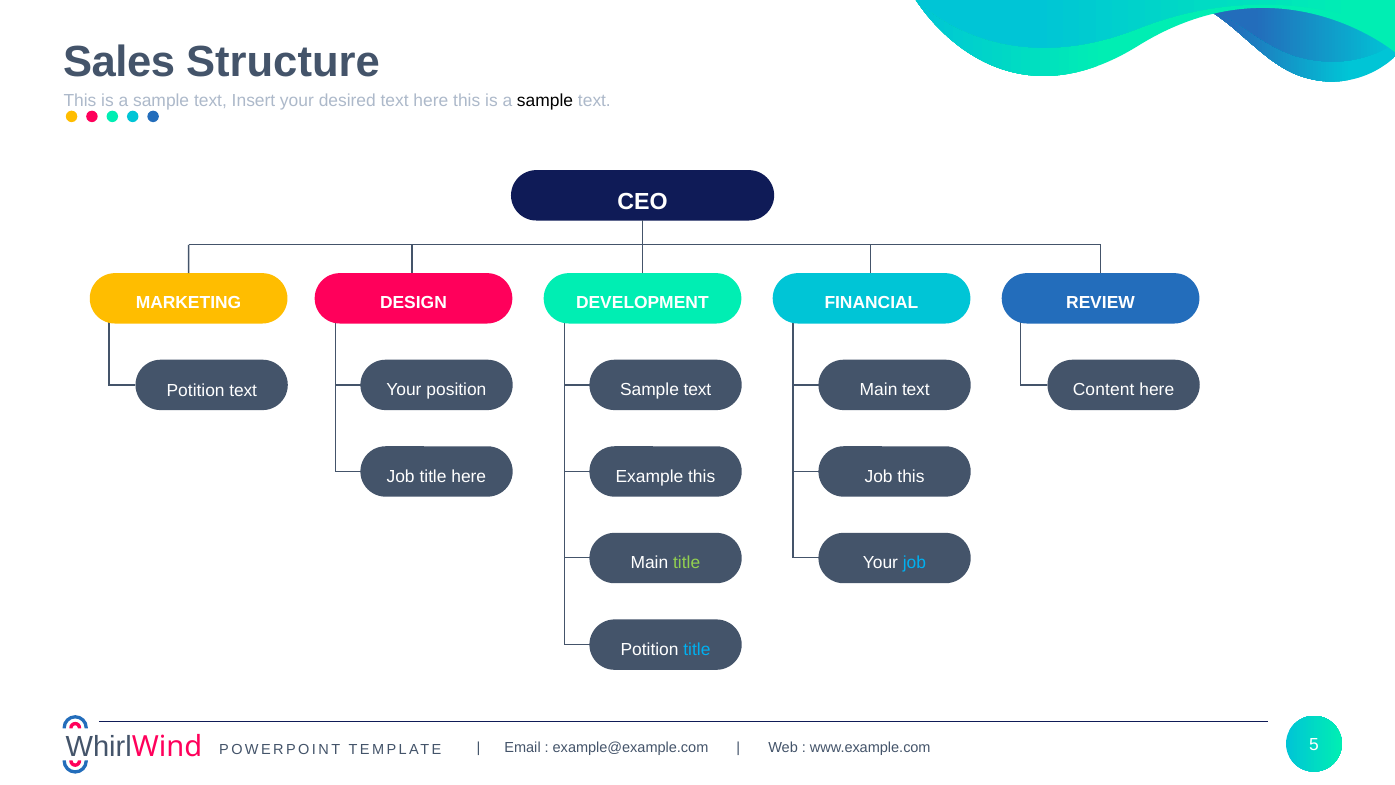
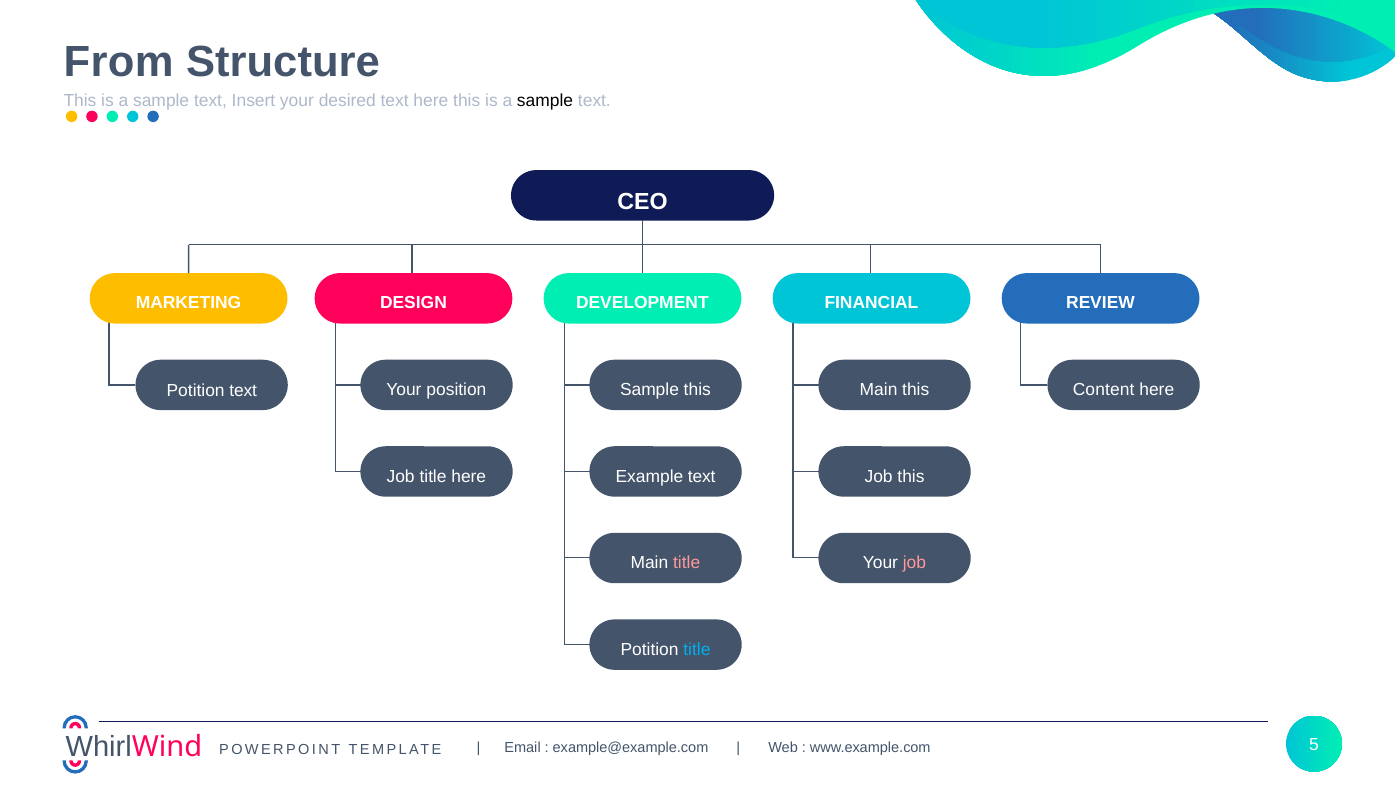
Sales: Sales -> From (119, 62)
text: text -> this (697, 390)
Main text: text -> this (916, 390)
Example this: this -> text (702, 476)
title colour: light green -> pink (687, 563)
job colour: light blue -> pink (914, 563)
